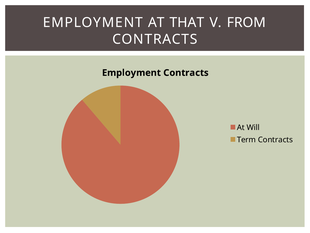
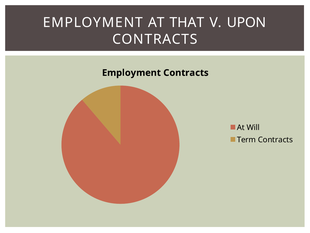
FROM: FROM -> UPON (247, 23)
